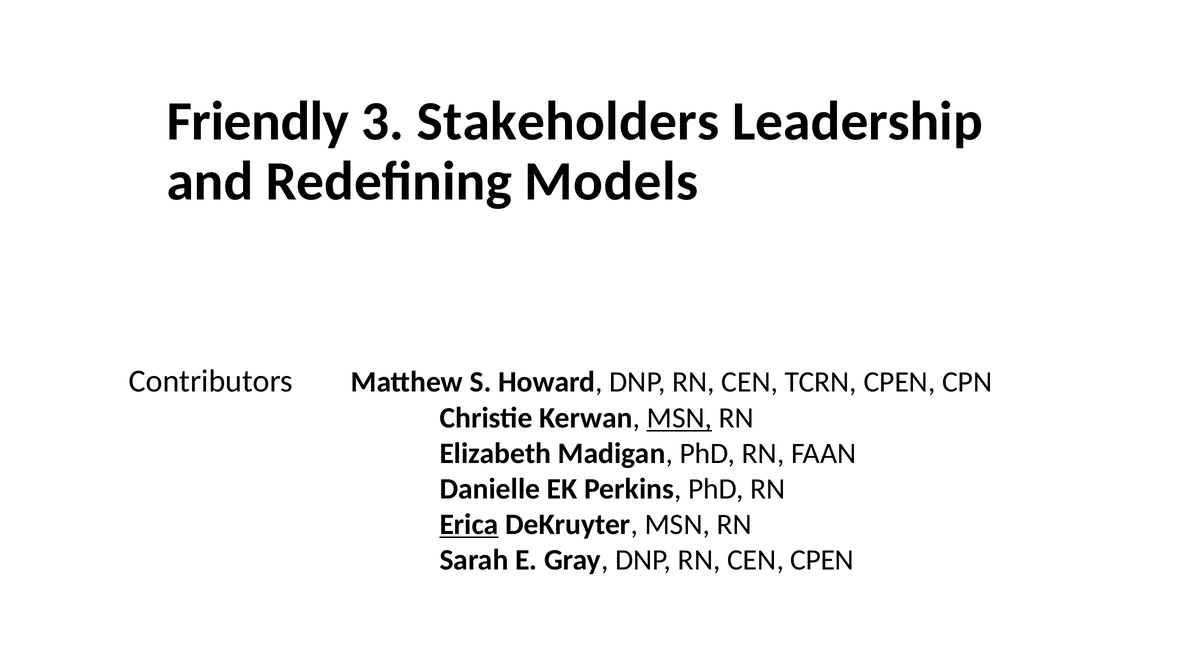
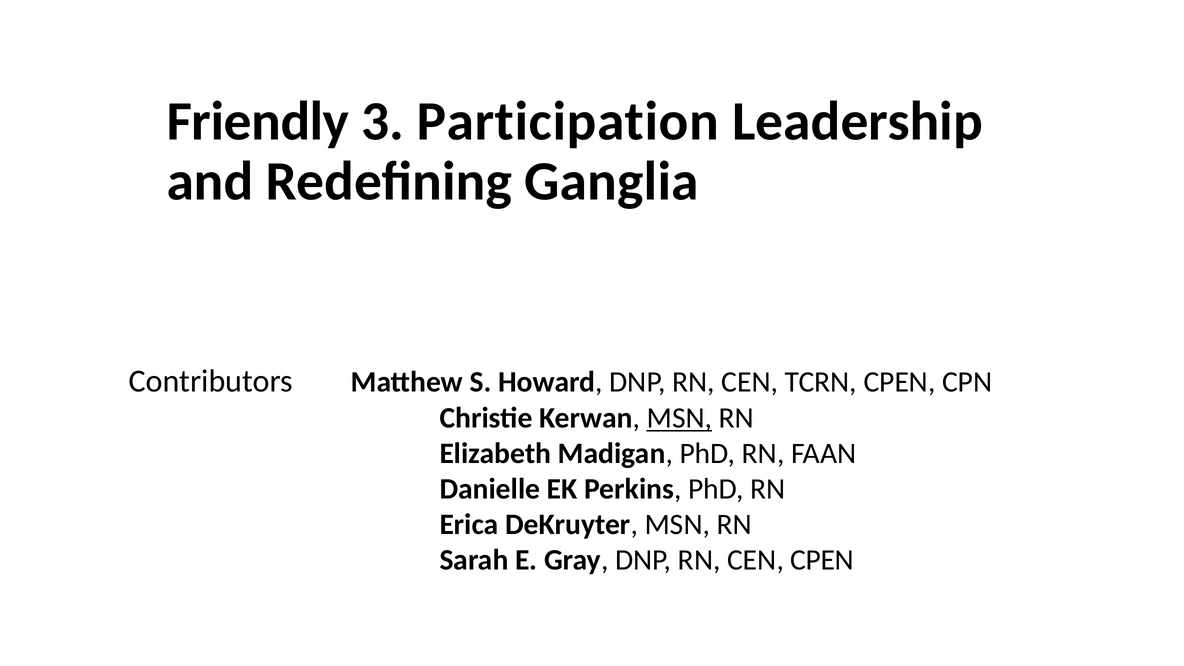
Stakeholders: Stakeholders -> Participation (568, 122)
Models: Models -> Ganglia (612, 181)
Erica underline: present -> none (469, 524)
